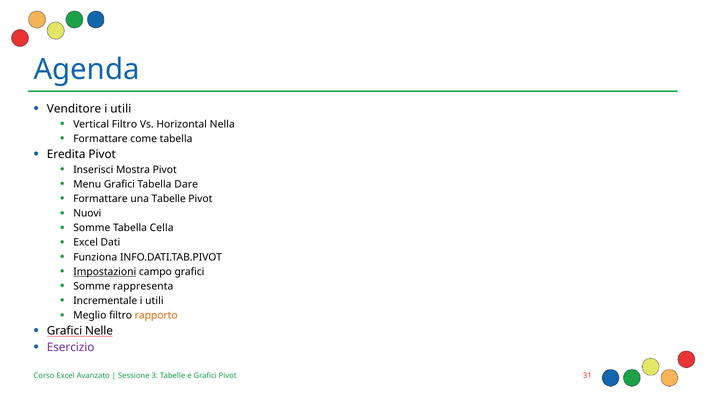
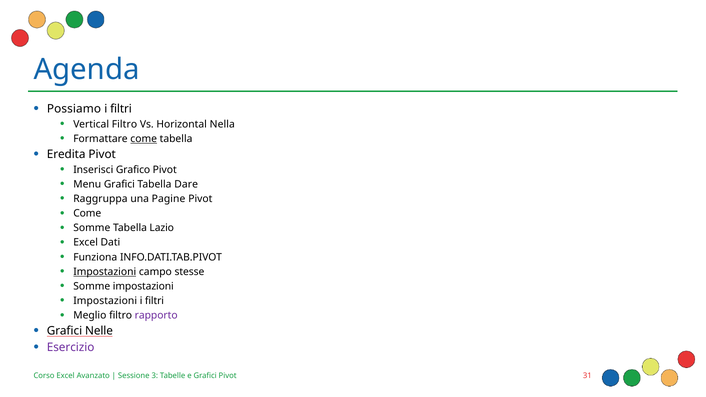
Venditore: Venditore -> Possiamo (74, 109)
utili: utili -> filtri (121, 109)
come underline: none -> present (144, 139)
Mostra: Mostra -> Grafico (133, 170)
Formattare: Formattare -> Raggruppa (100, 199)
una Tabelle: Tabelle -> Pagine (169, 199)
Nuovi: Nuovi -> Come (87, 214)
Cella: Cella -> Lazio (162, 228)
campo grafici: grafici -> stesse (189, 272)
Somme rappresenta: rappresenta -> impostazioni (143, 286)
Incrementale: Incrementale -> Impostazioni (105, 301)
utili: utili -> filtri (154, 301)
rapporto colour: orange -> purple (156, 316)
